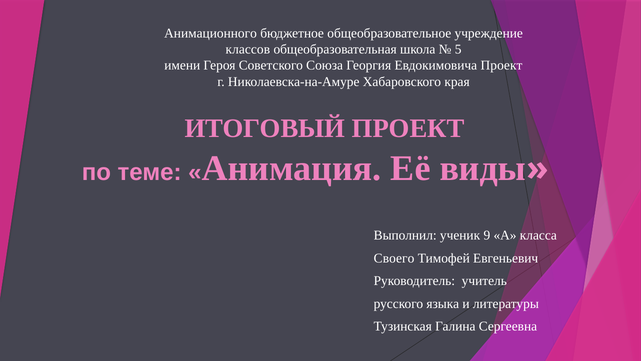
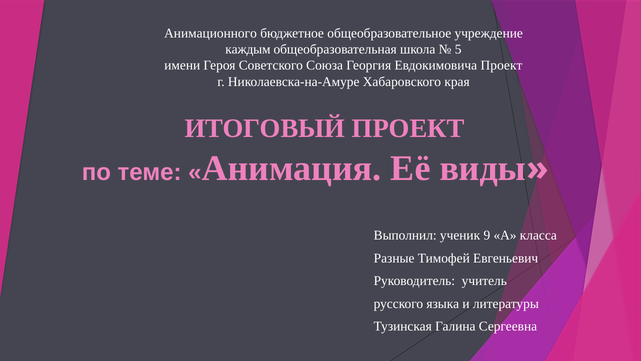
классов: классов -> каждым (248, 49)
Своего: Своего -> Разные (394, 258)
